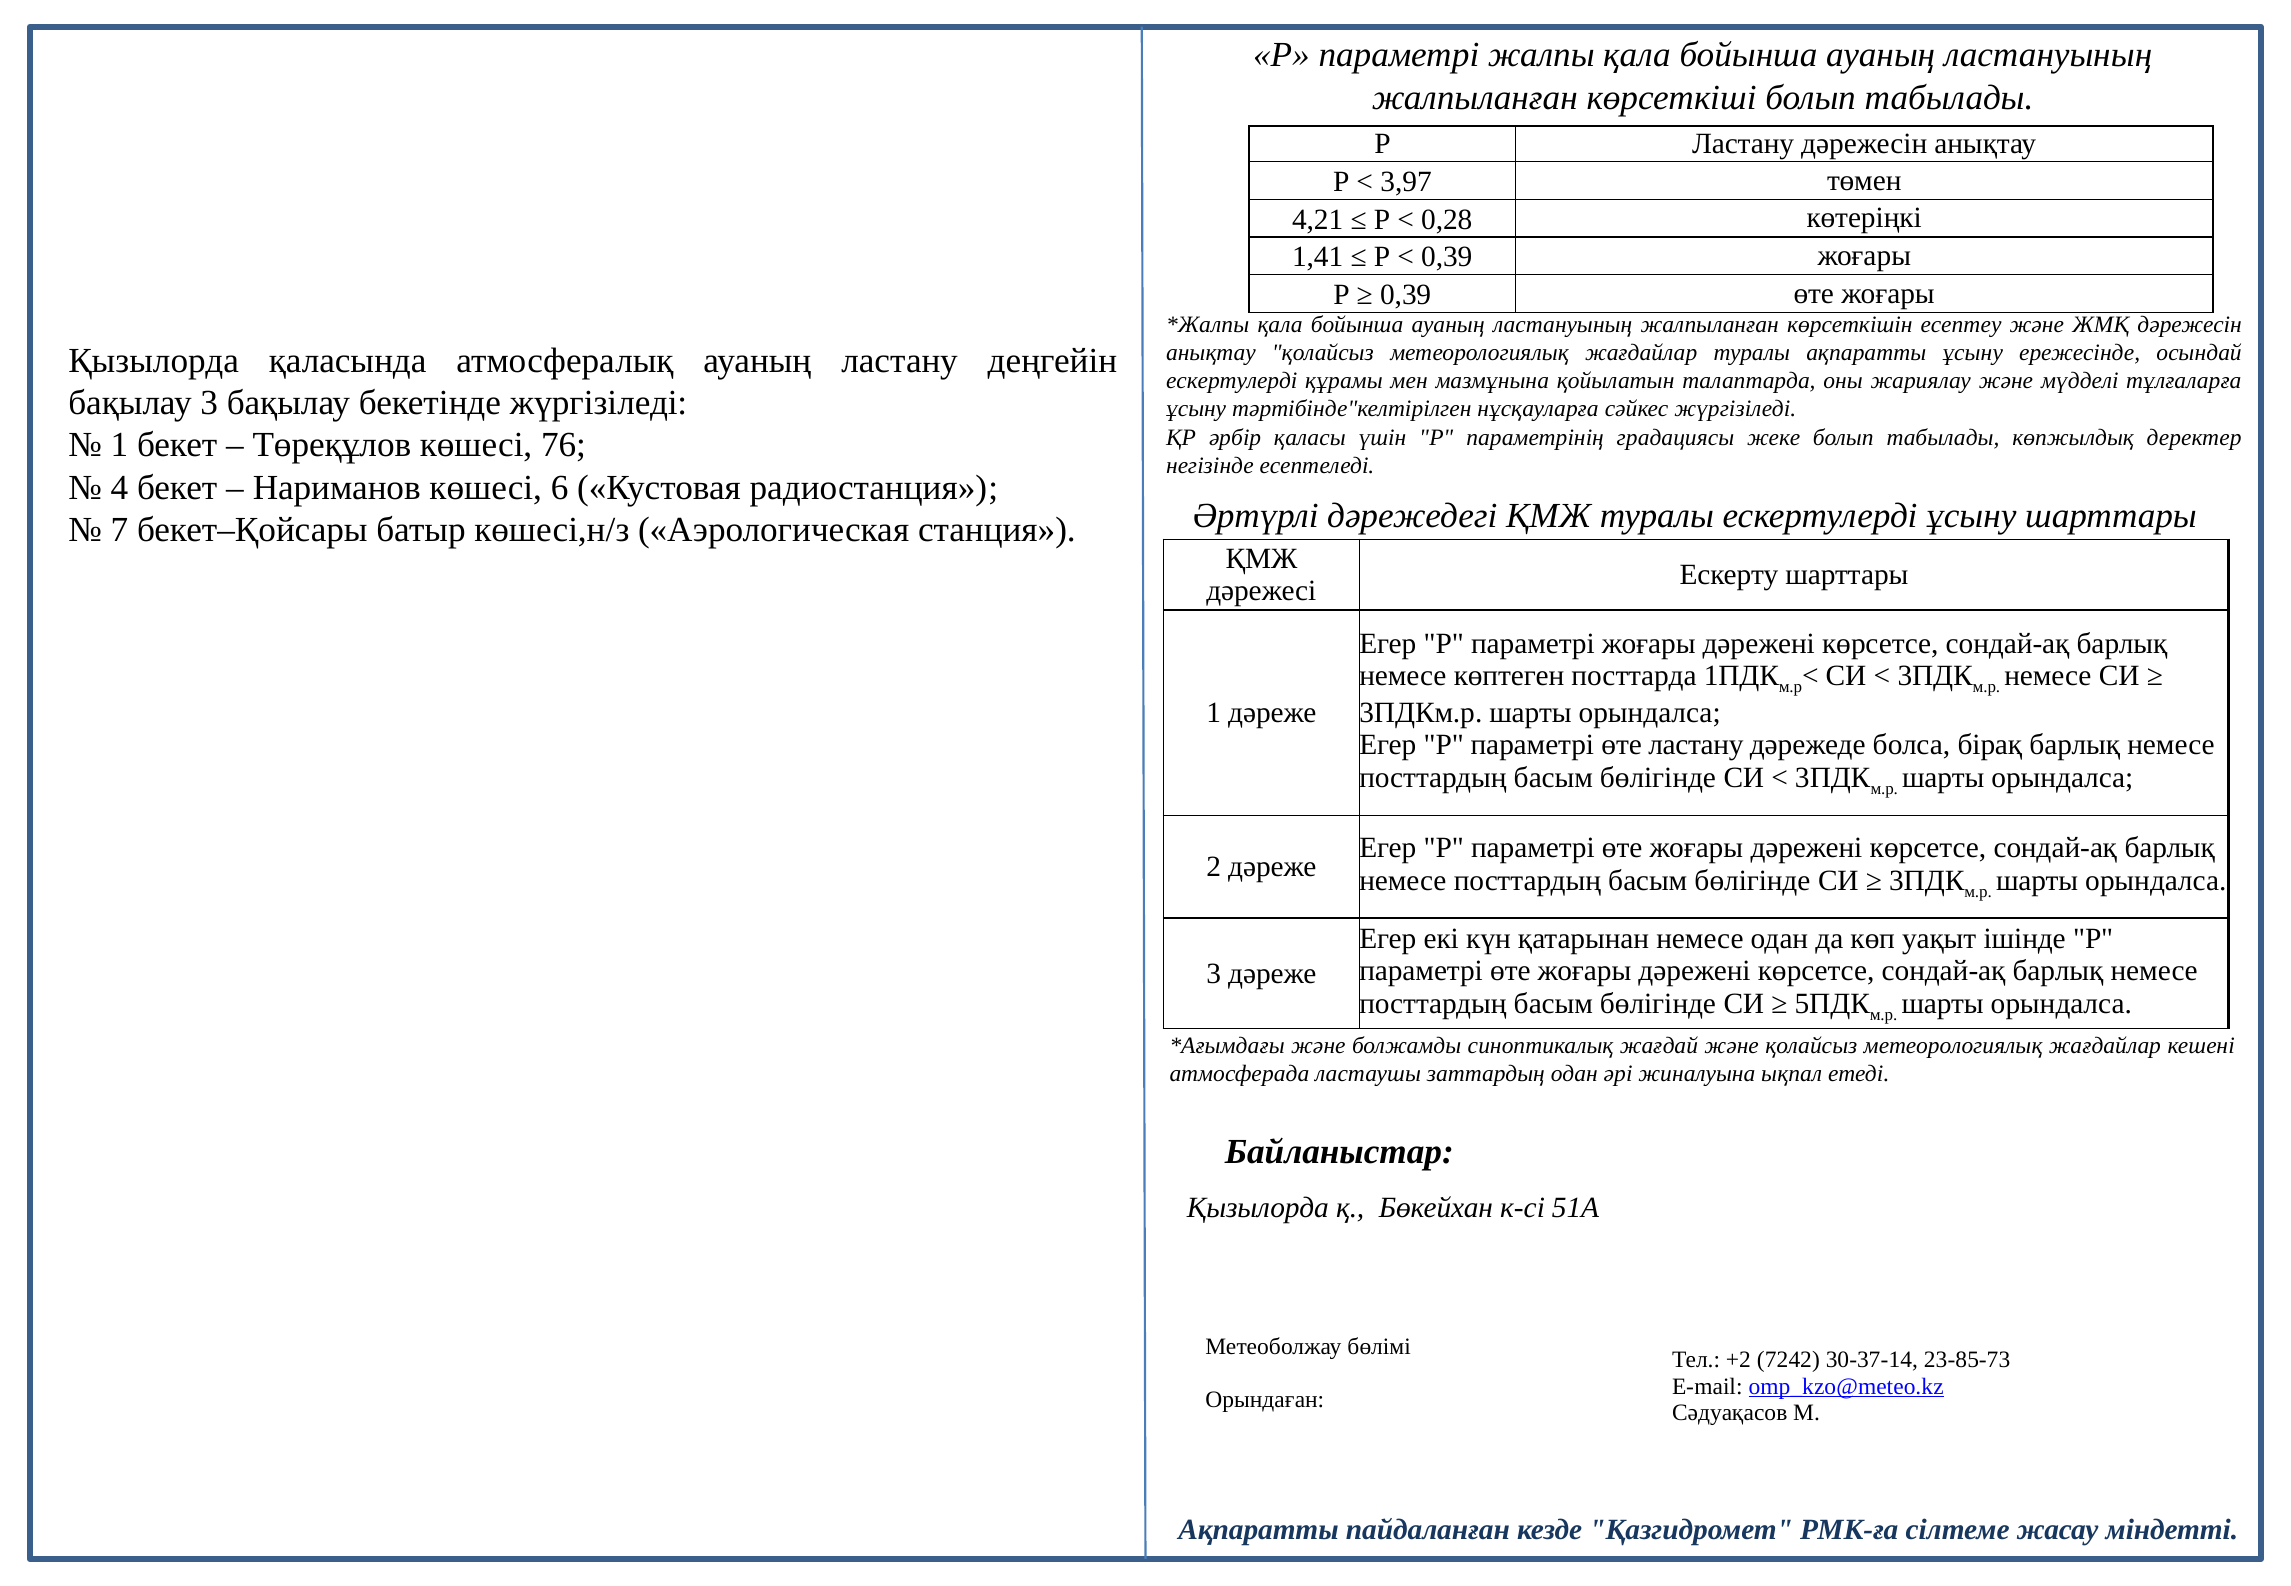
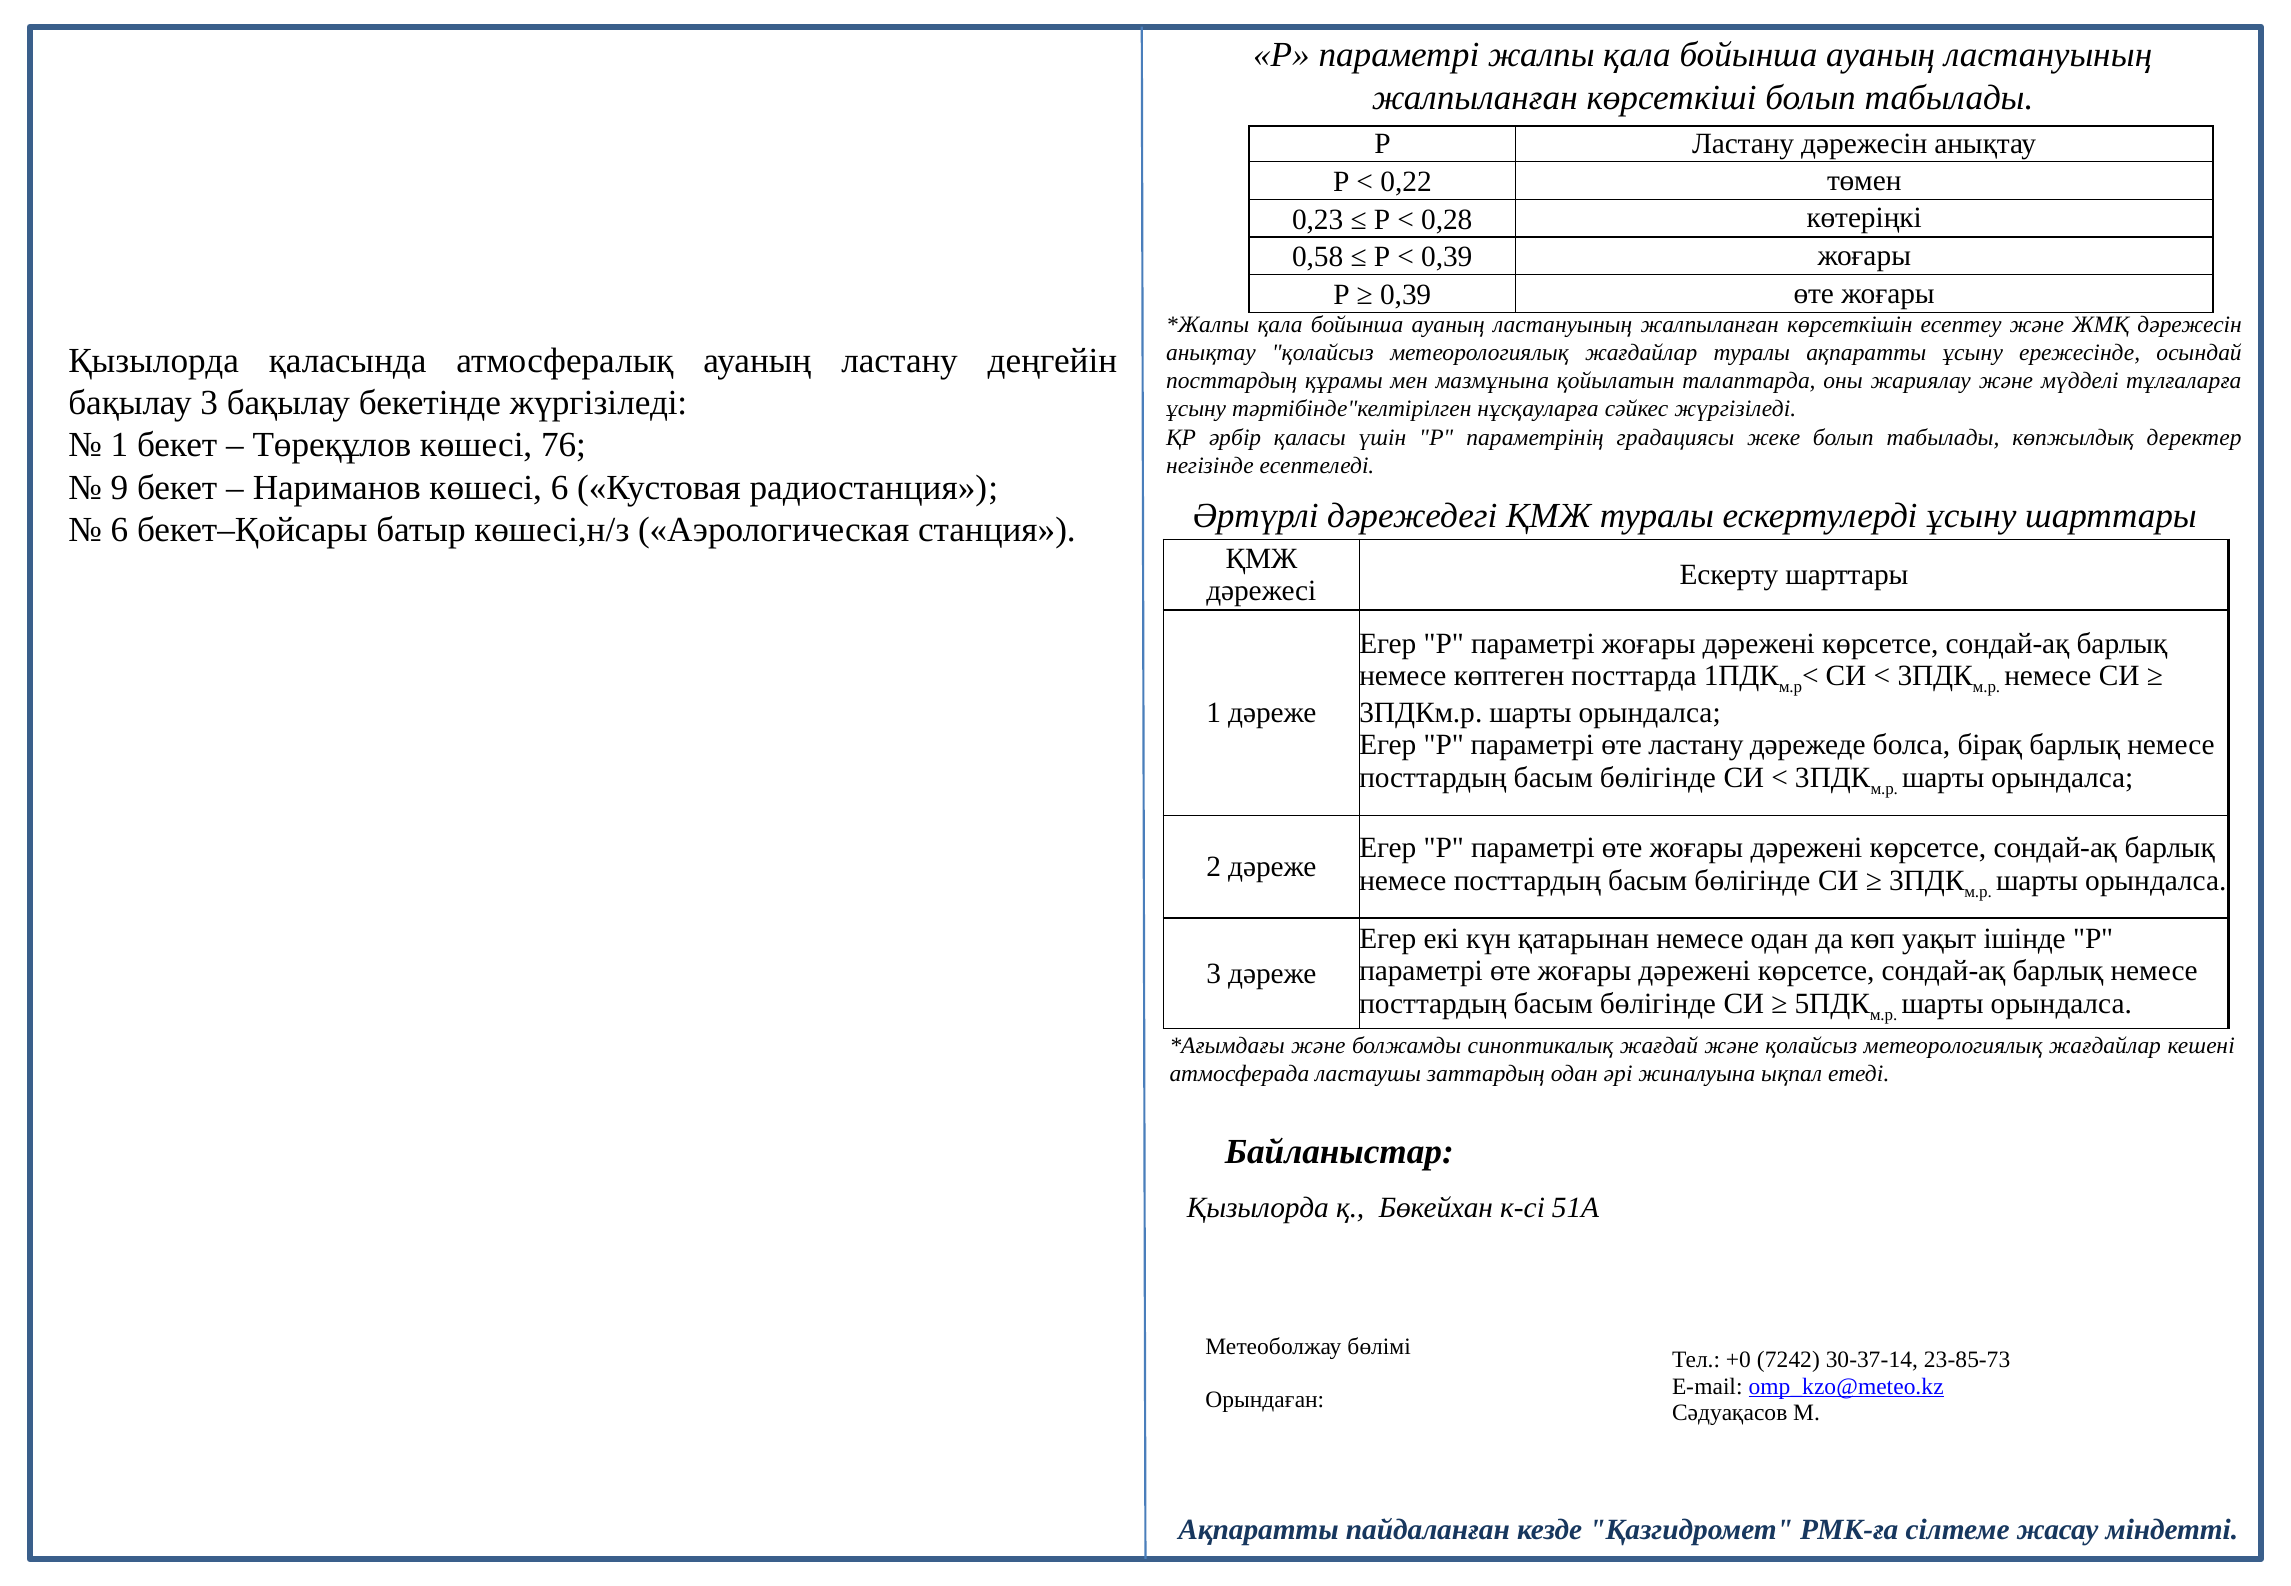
3,97: 3,97 -> 0,22 (1406, 182)
4,21: 4,21 -> 0,23 (1318, 219)
1,41: 1,41 -> 0,58 (1318, 257)
ескертулерді: ескертулерді -> посттардың (1232, 381)
4: 4 -> 9 (120, 488)
7: 7 -> 6 (120, 530)
+2: +2 -> +0 (1738, 1360)
